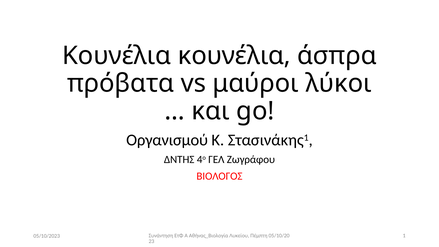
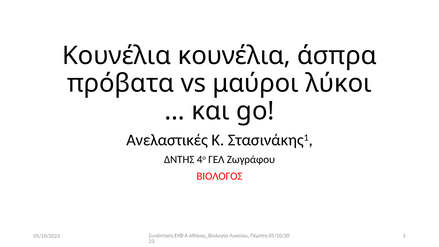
Οργανισμού: Οργανισμού -> Ανελαστικές (167, 140)
